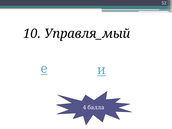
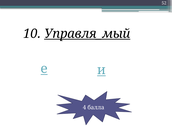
Управля_мый underline: none -> present (87, 34)
